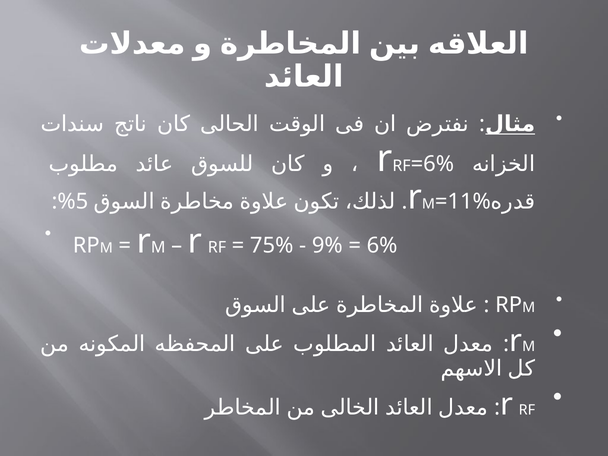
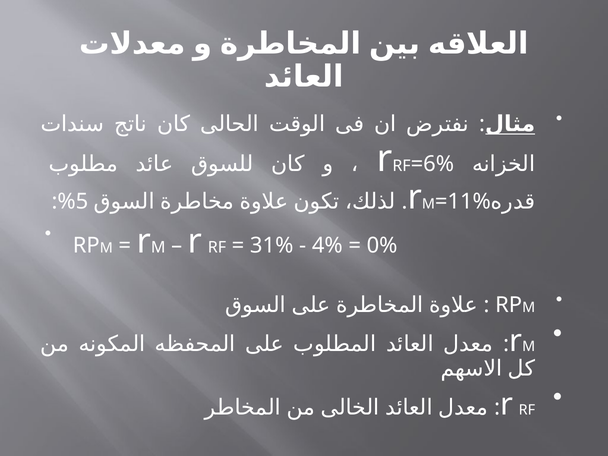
75%: 75% -> 31% (272, 246)
9%: 9% -> 4% (327, 246)
6%: 6% -> 0% (382, 246)
